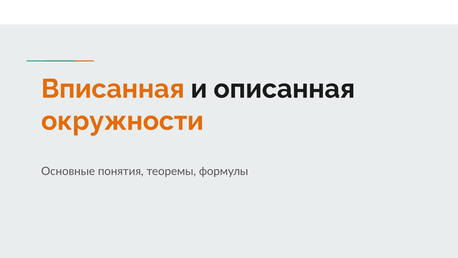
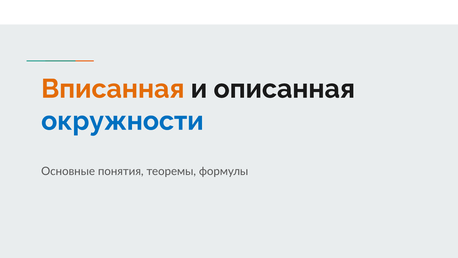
окружности colour: orange -> blue (122, 121)
